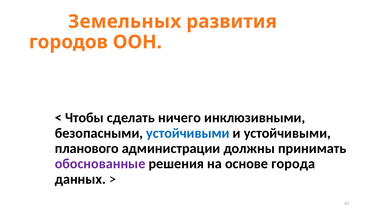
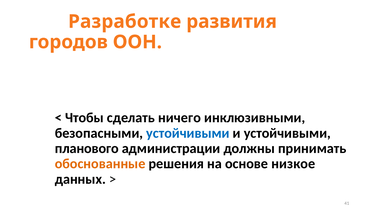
Земельных: Земельных -> Разработке (125, 22)
обоснованные colour: purple -> orange (100, 163)
города: города -> низкое (293, 163)
